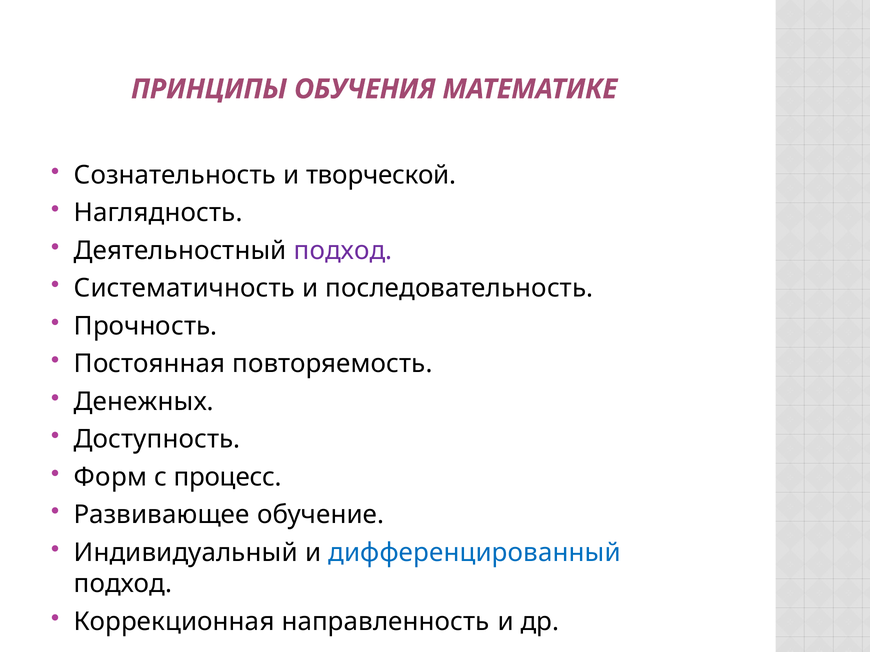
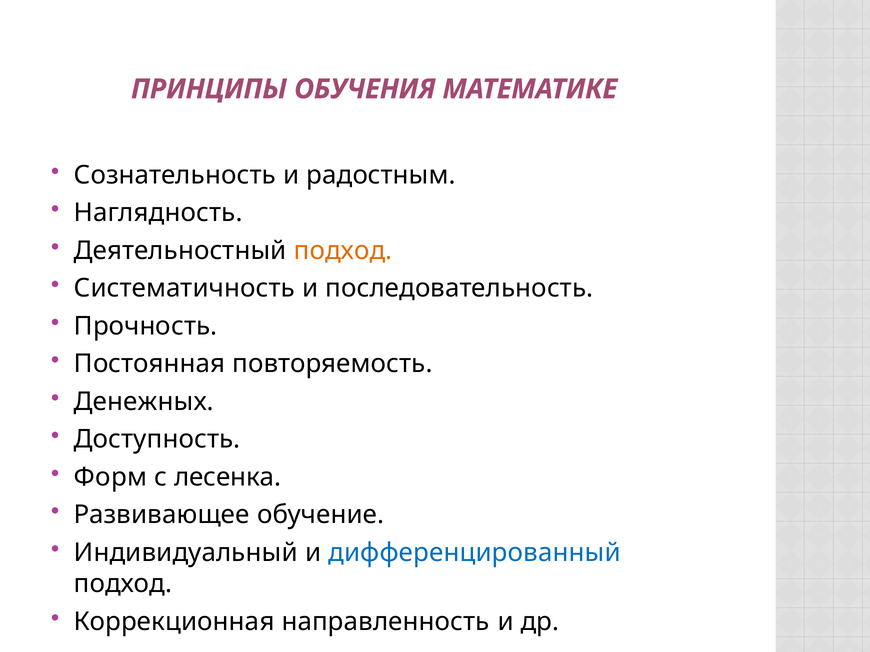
творческой: творческой -> радостным (381, 175)
подход colour: purple -> orange (343, 251)
процесс: процесс -> лесенка (228, 477)
